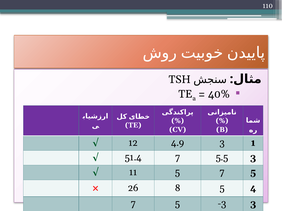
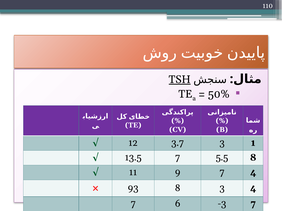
TSH underline: none -> present (180, 80)
40%: 40% -> 50% (219, 94)
4.9: 4.9 -> 3.7 (178, 143)
51.4: 51.4 -> 13.5 (133, 158)
5.5 3: 3 -> 8 (253, 158)
11 5: 5 -> 9 (178, 173)
5: 5 -> 4 (253, 173)
26: 26 -> 93 (133, 188)
8 5: 5 -> 3 (222, 188)
5: 5 -> 6 (178, 204)
-3 3: 3 -> 7 (253, 204)
